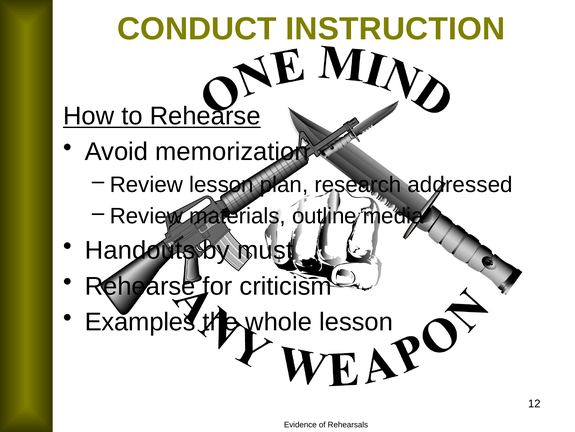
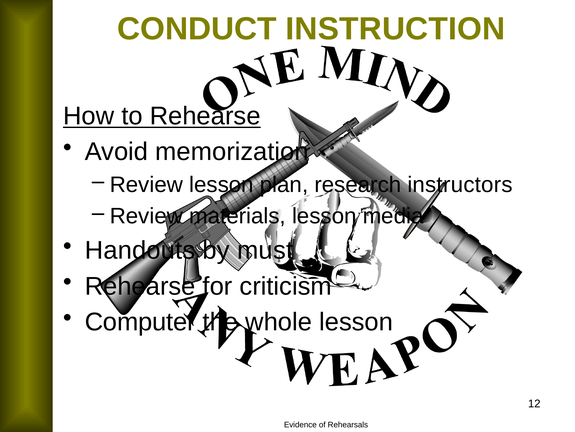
addressed: addressed -> instructors (460, 185)
materials outline: outline -> lesson (324, 216)
Examples: Examples -> Computer (140, 322)
